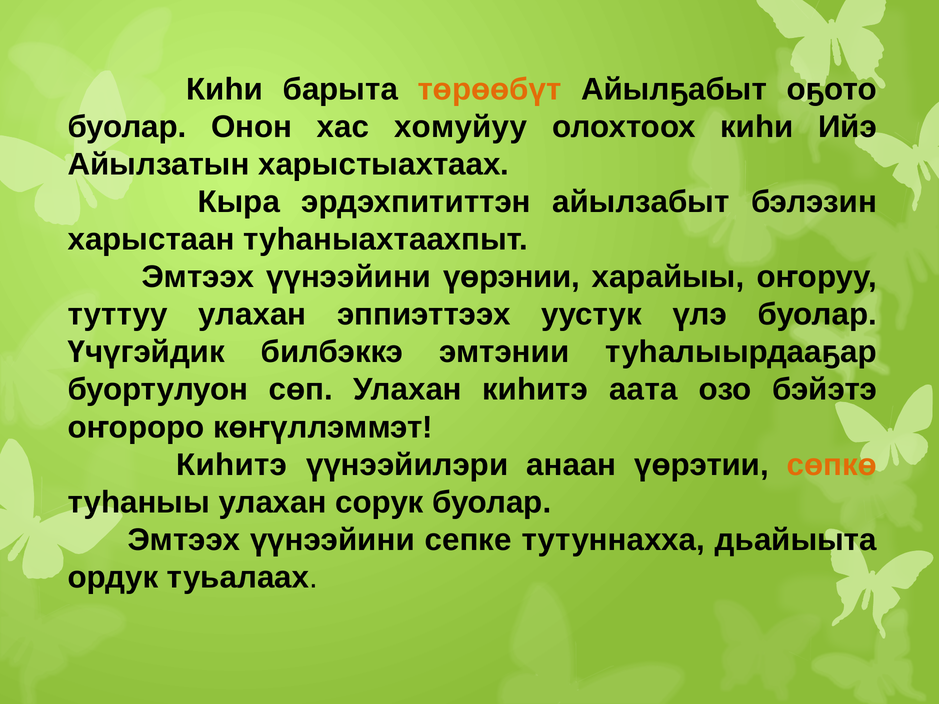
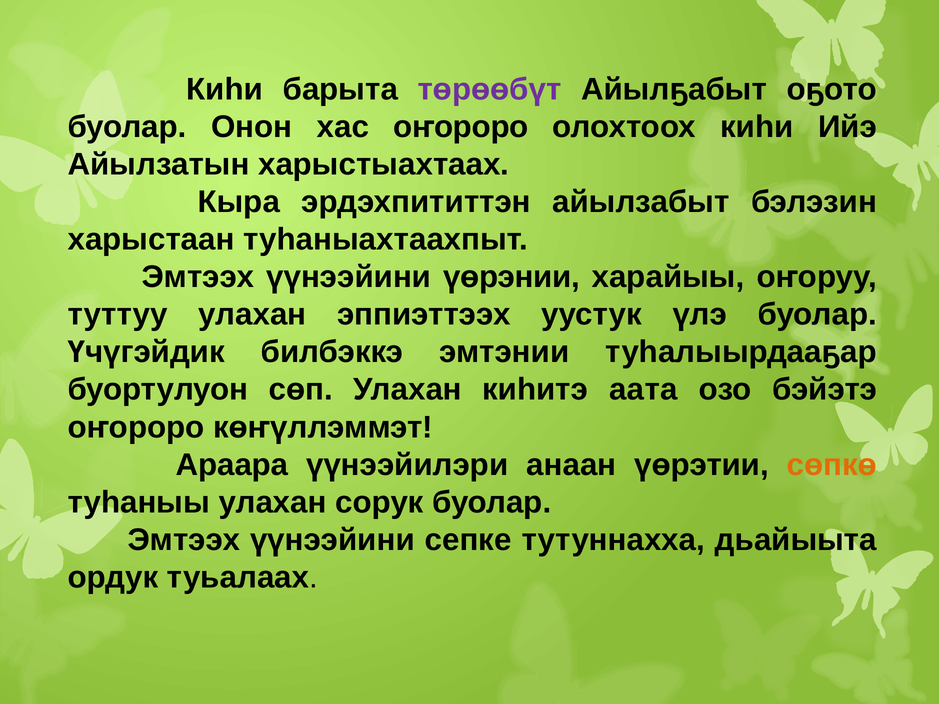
төрөөбүт colour: orange -> purple (490, 89)
хас хомуйуу: хомуйуу -> оҥороро (461, 127)
Киһитэ: Киһитэ -> Араара (232, 465)
